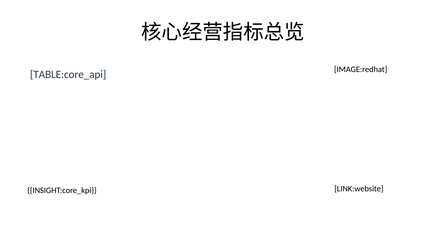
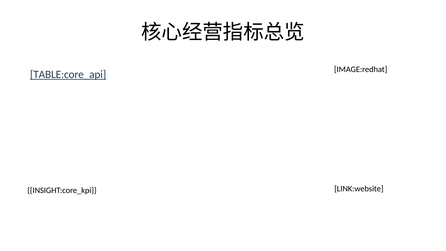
TABLE:core_api underline: none -> present (68, 74)
